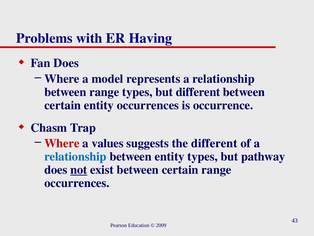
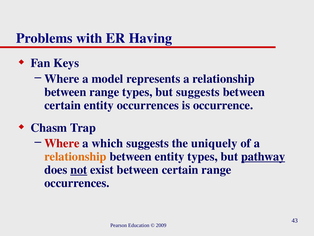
Fan Does: Does -> Keys (66, 63)
but different: different -> suggests (198, 92)
values: values -> which (107, 143)
the different: different -> uniquely (214, 143)
relationship colour: blue -> orange (75, 156)
pathway underline: none -> present (263, 156)
